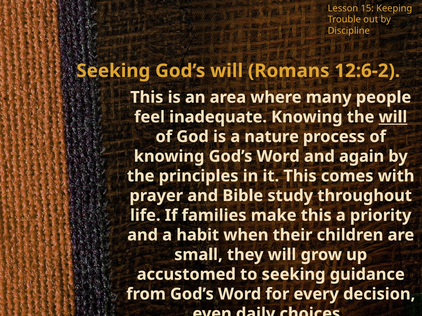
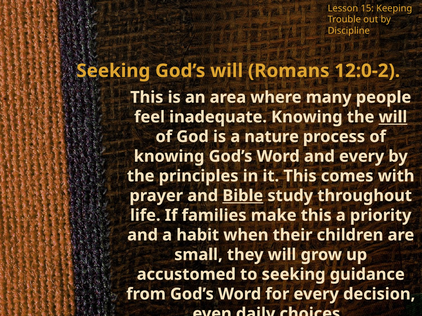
12:6-2: 12:6-2 -> 12:0-2 (367, 71)
and again: again -> every (362, 157)
Bible underline: none -> present (243, 196)
